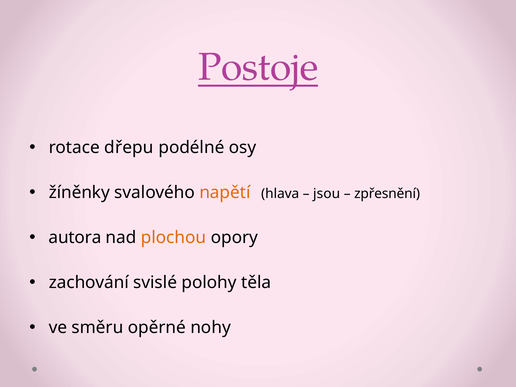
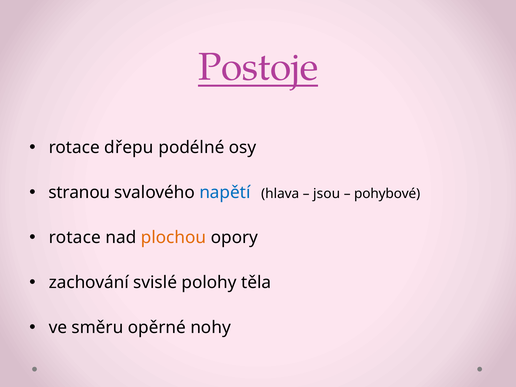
žíněnky: žíněnky -> stranou (79, 193)
napětí colour: orange -> blue (225, 193)
zpřesnění: zpřesnění -> pohybové (387, 194)
autora: autora -> rotace (75, 238)
